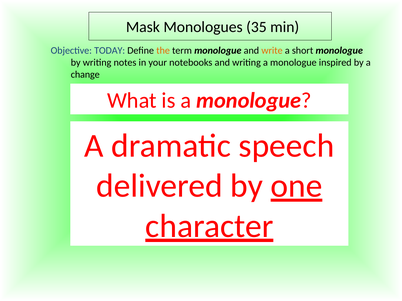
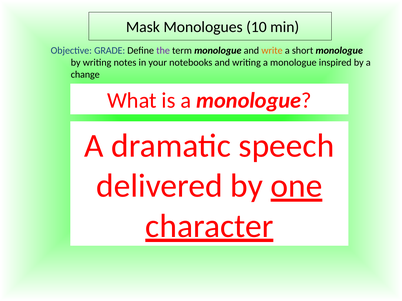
35: 35 -> 10 (256, 27)
TODAY: TODAY -> GRADE (110, 51)
the colour: orange -> purple (163, 51)
